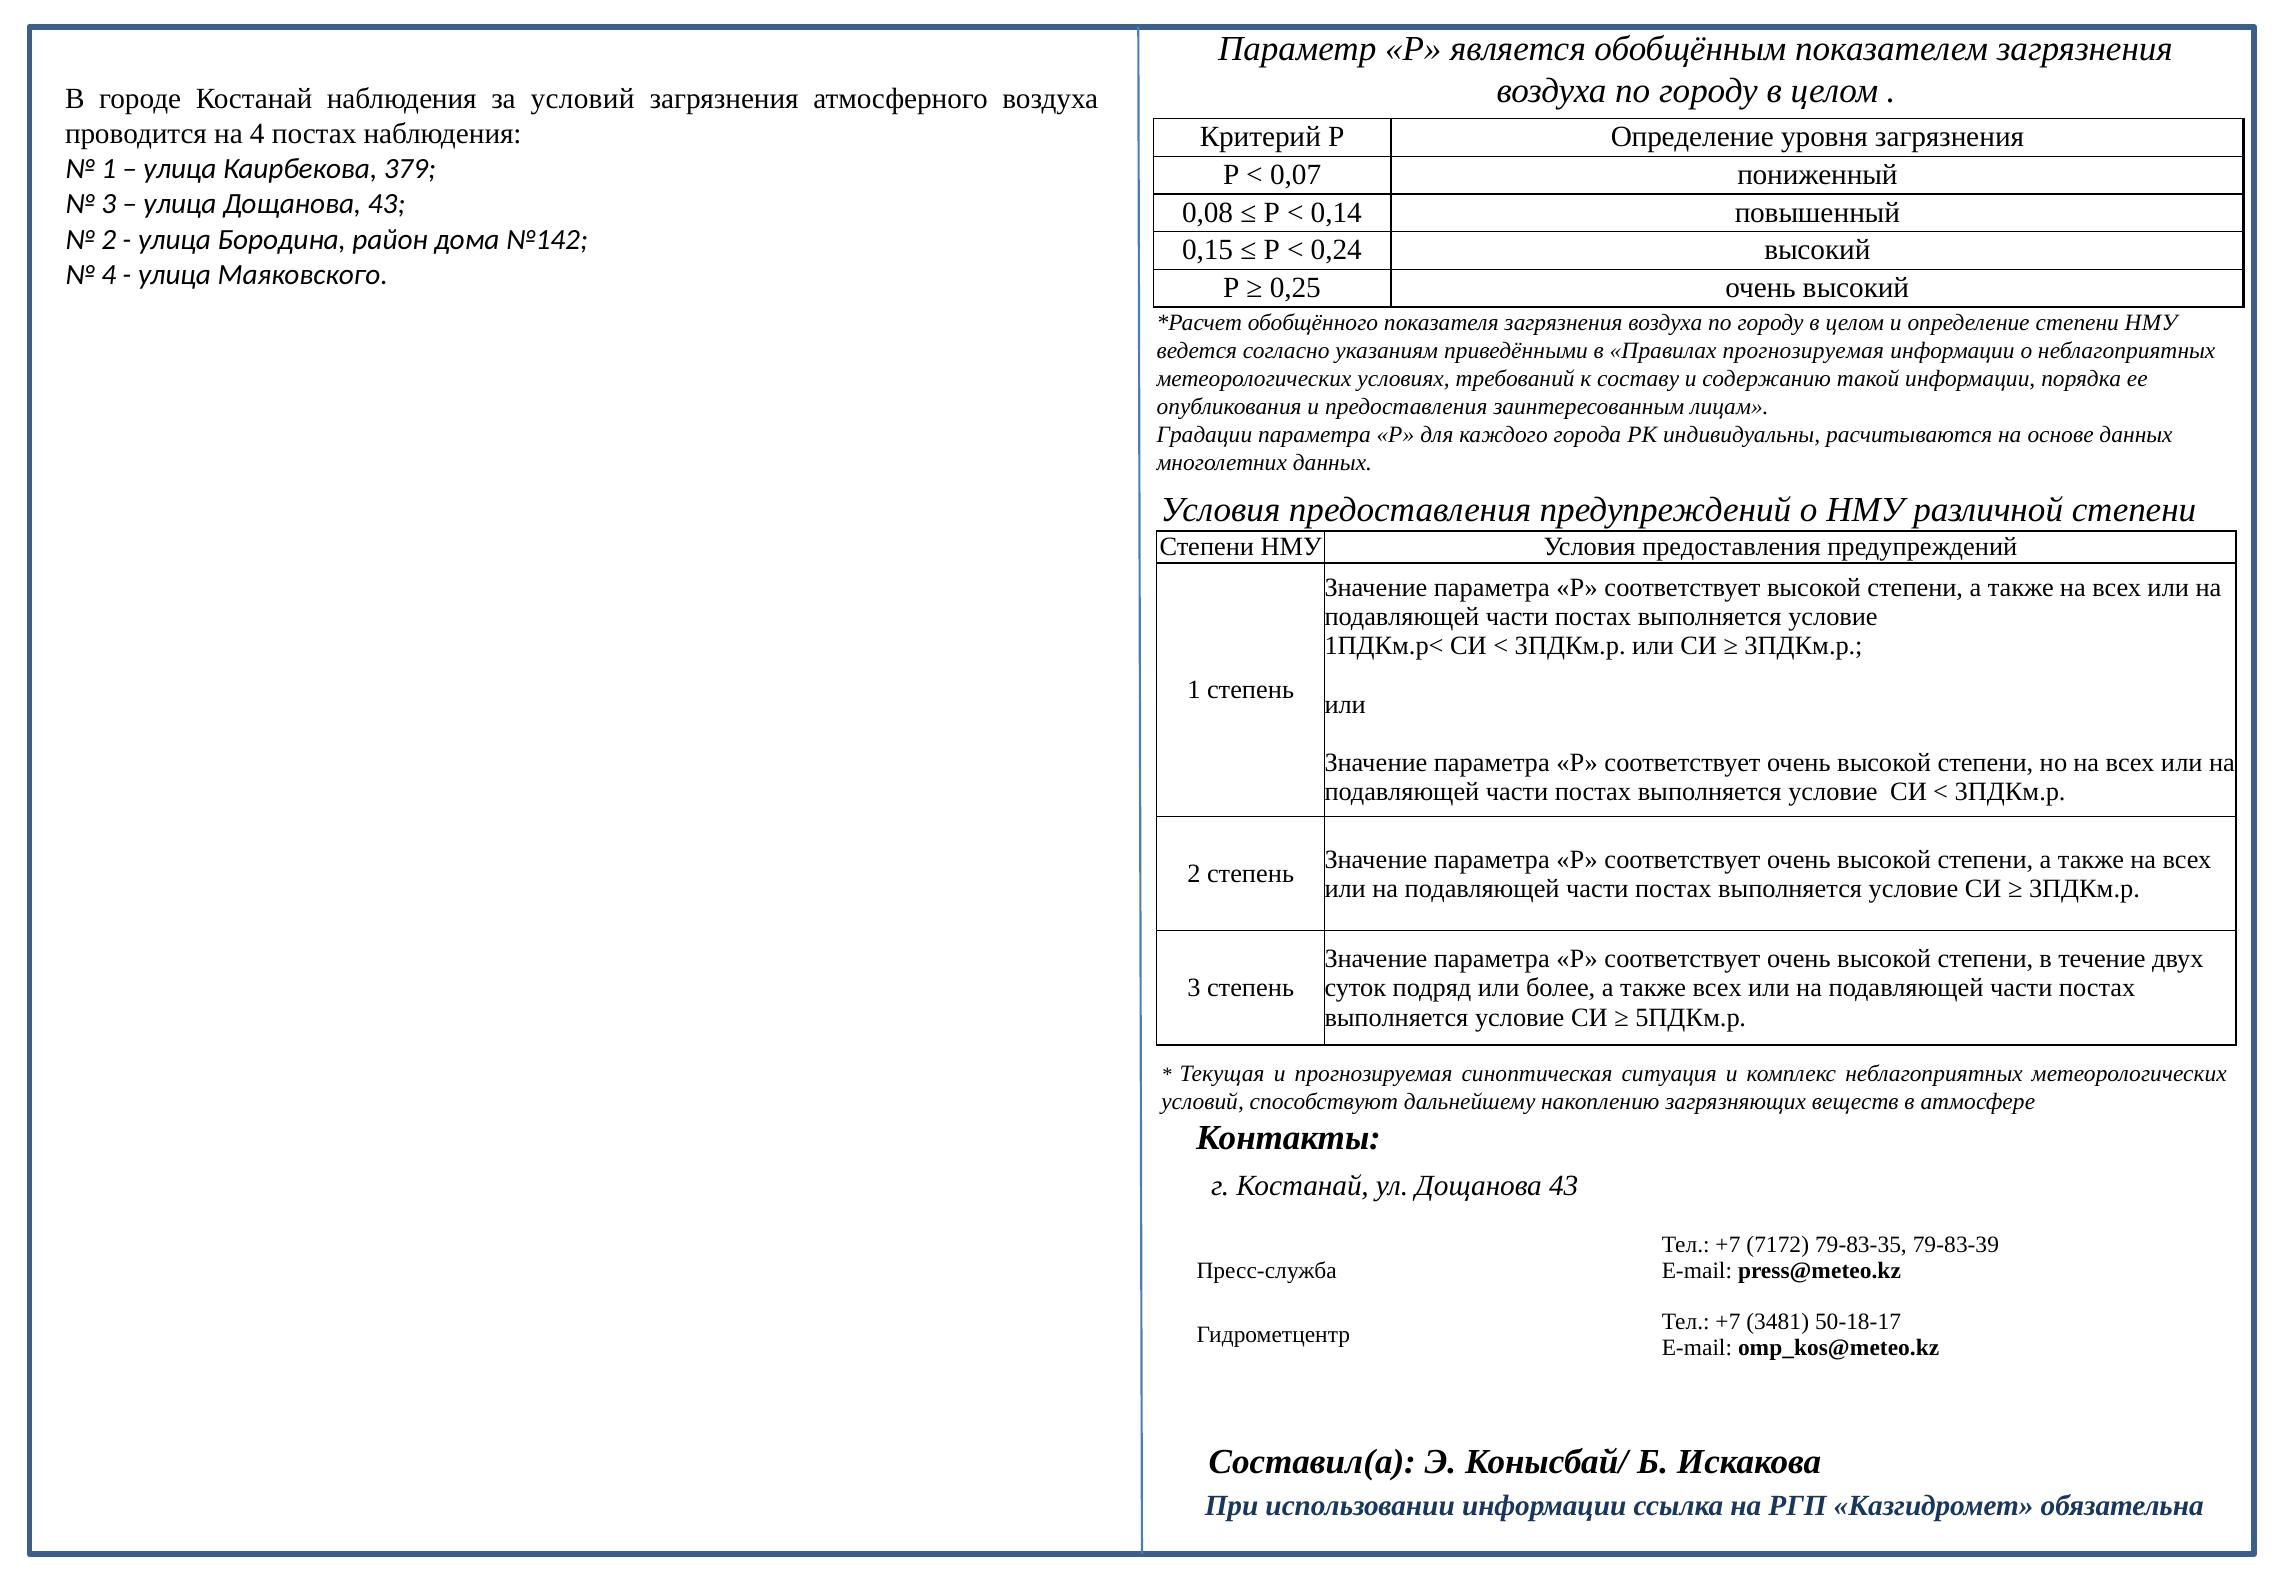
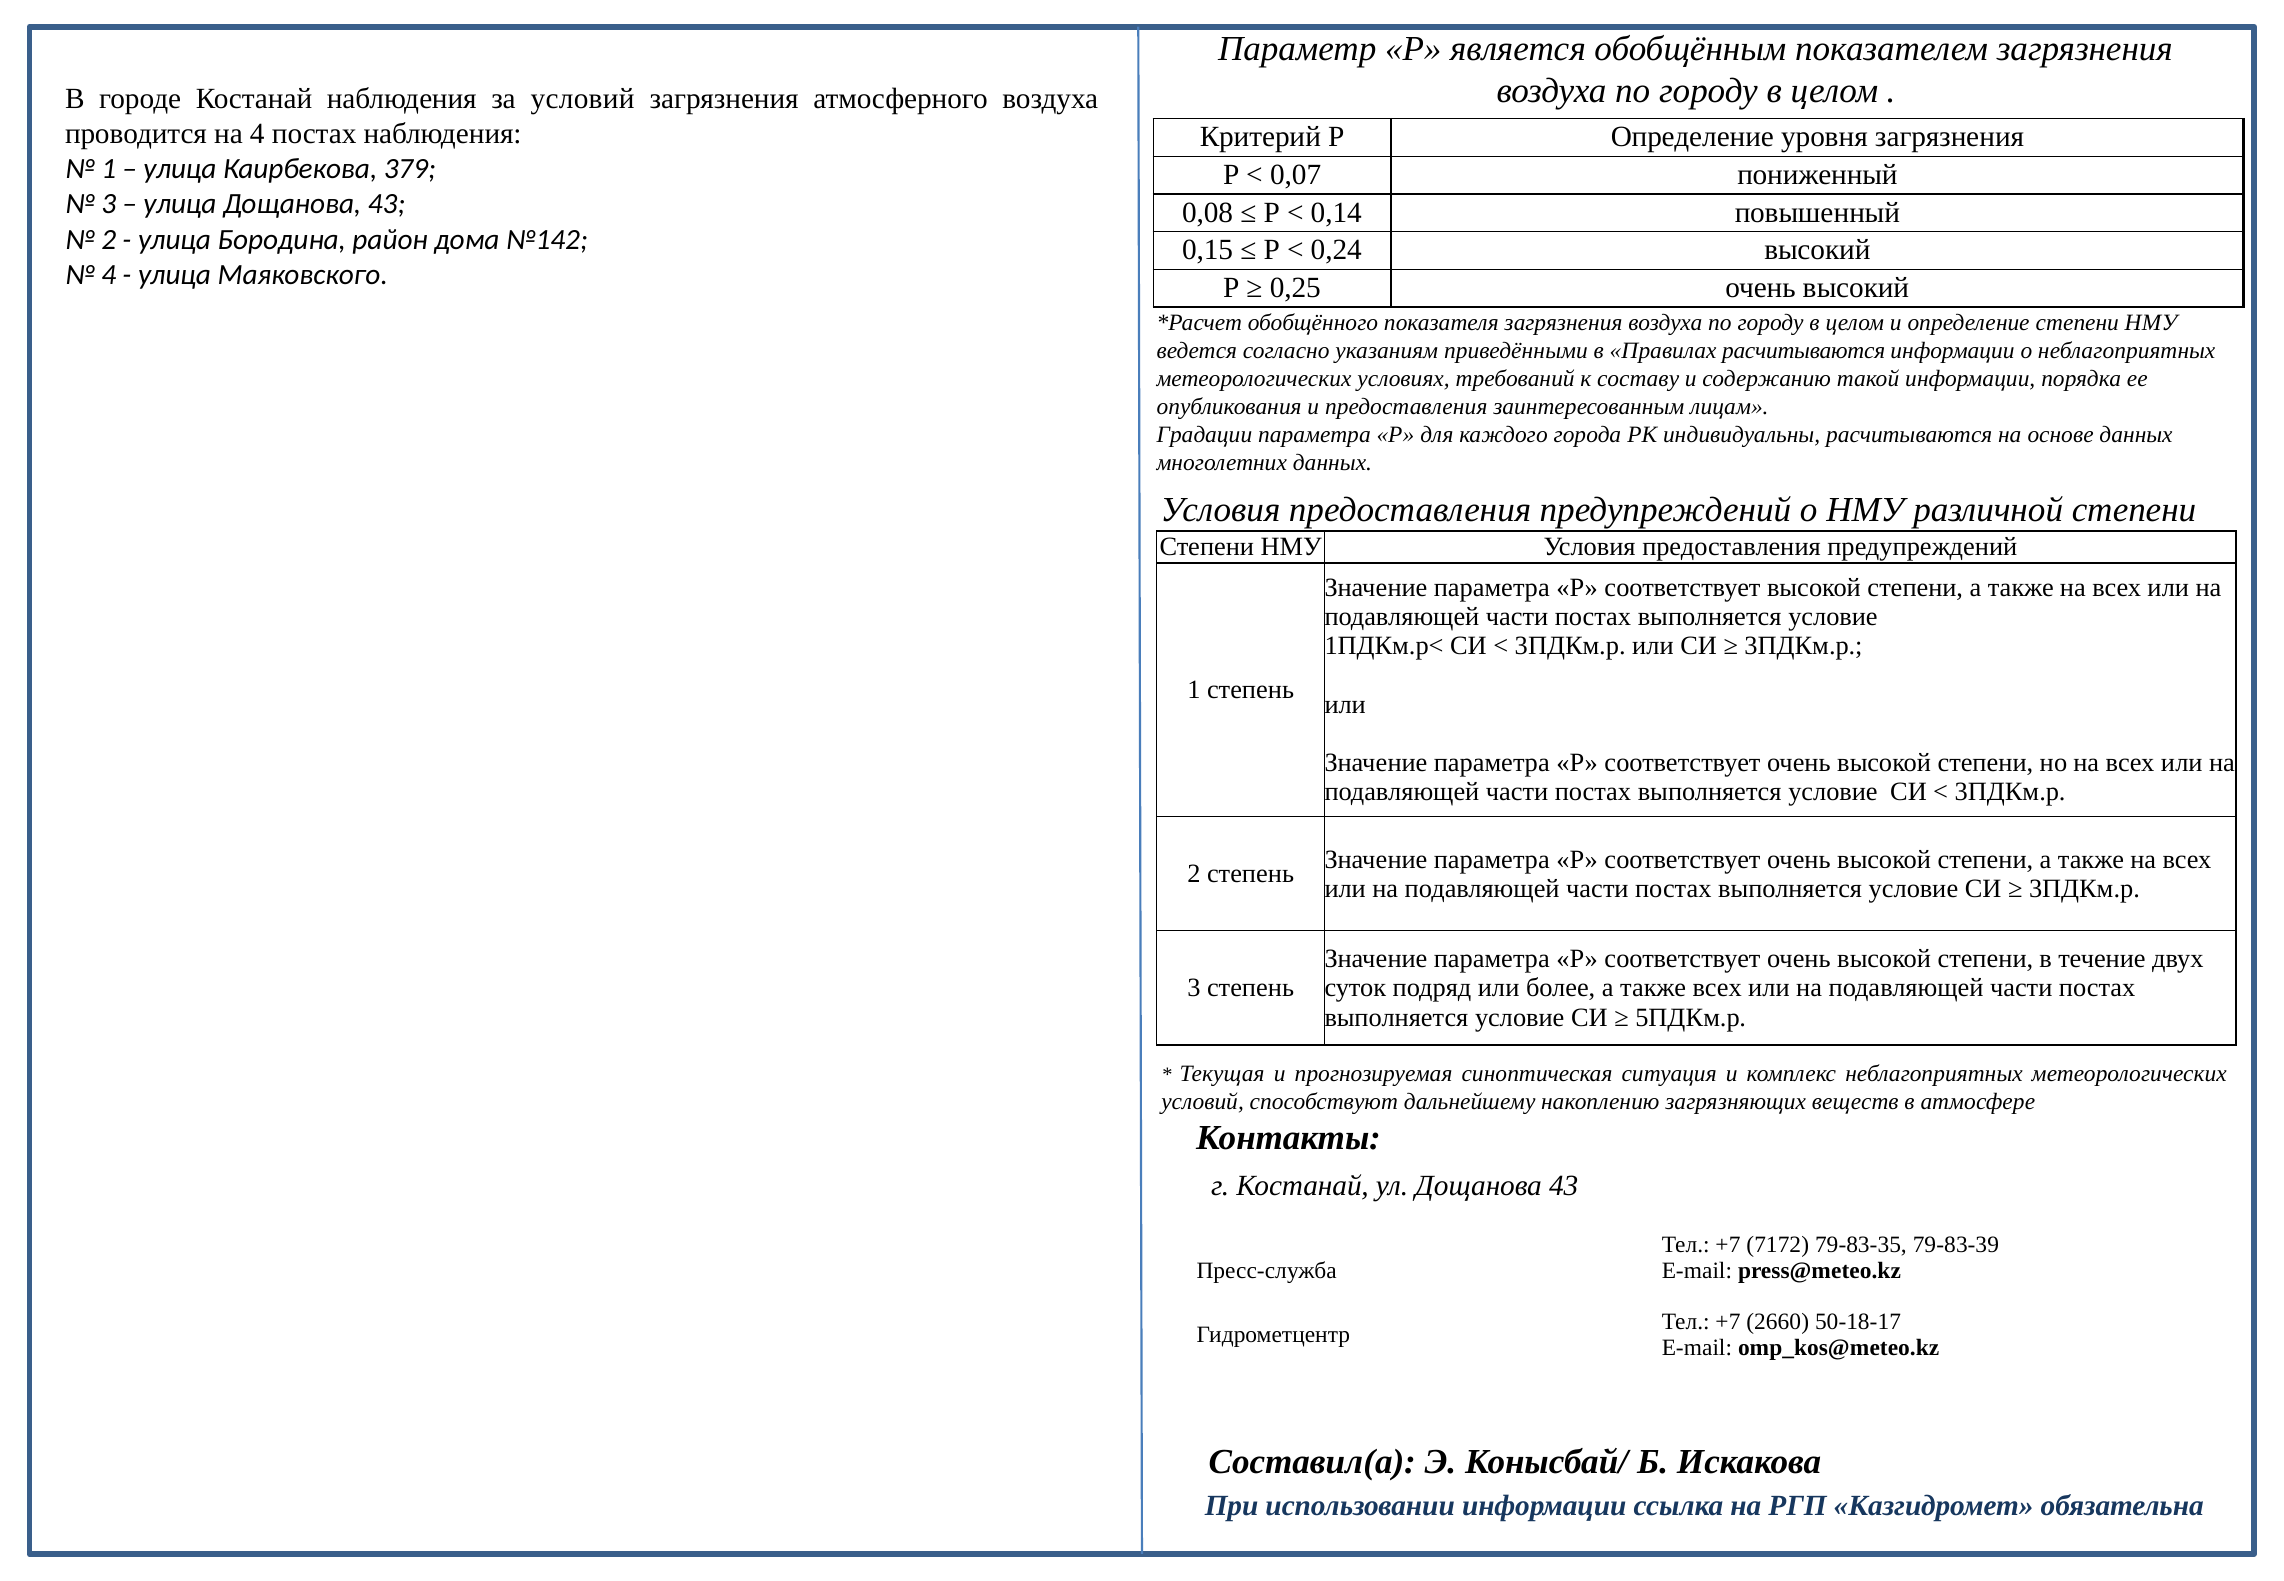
Правилах прогнозируемая: прогнозируемая -> расчитываются (1804, 351)
3481: 3481 -> 2660 (1778, 1322)
